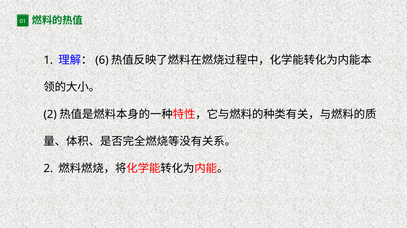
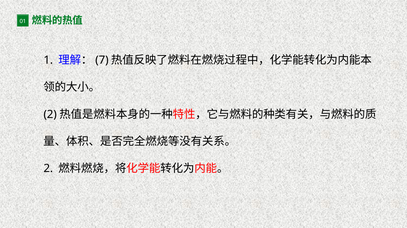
6: 6 -> 7 (102, 60)
